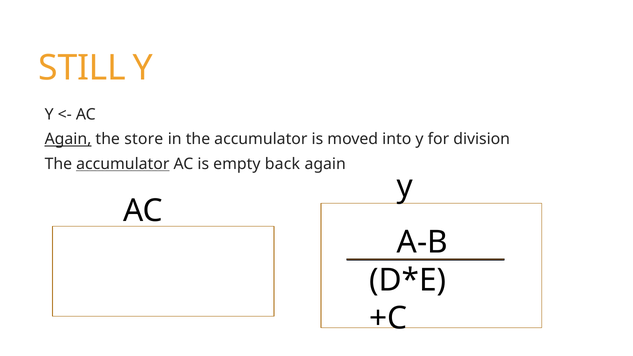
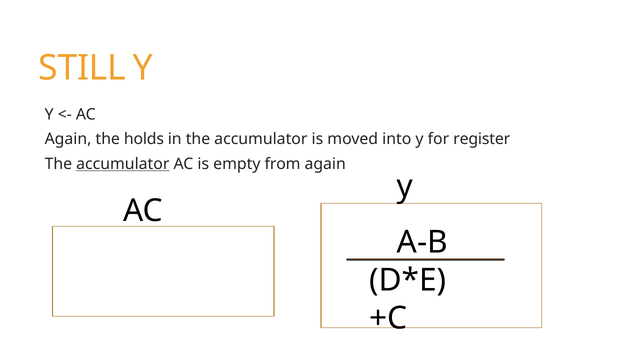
Again underline: present -> none (68, 139)
store: store -> holds (144, 139)
division: division -> register (482, 139)
back: back -> from (283, 164)
